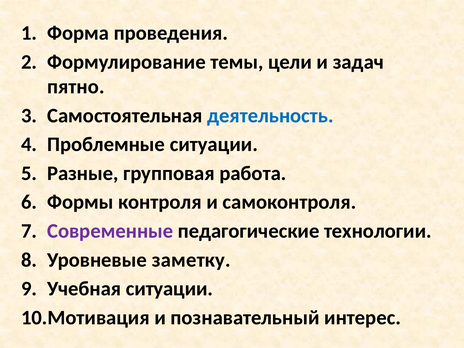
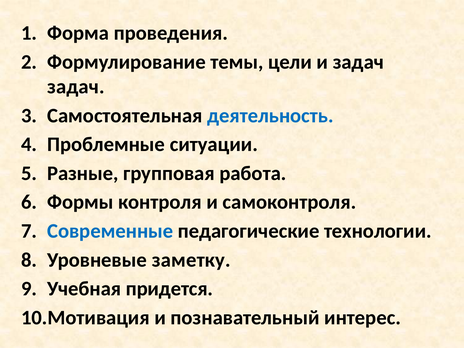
пятно: пятно -> задач (76, 87)
Современные colour: purple -> blue (110, 231)
Учебная ситуации: ситуации -> придется (169, 289)
